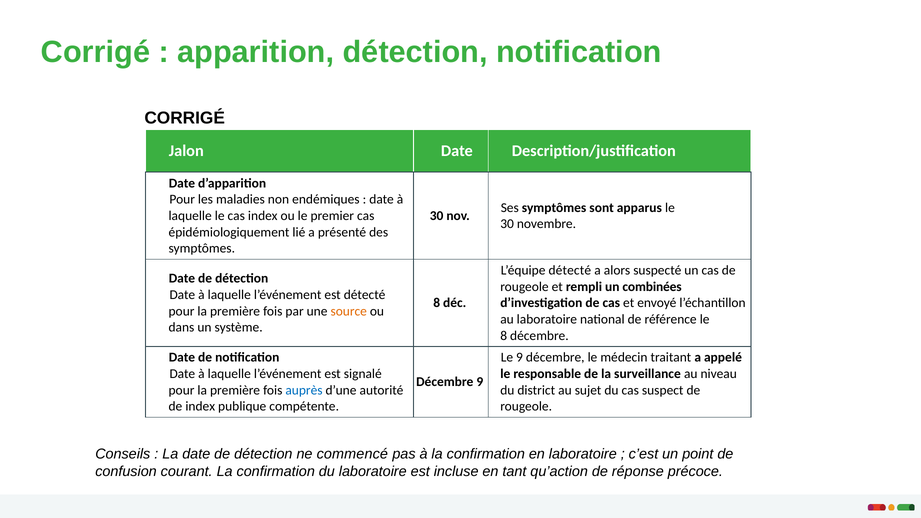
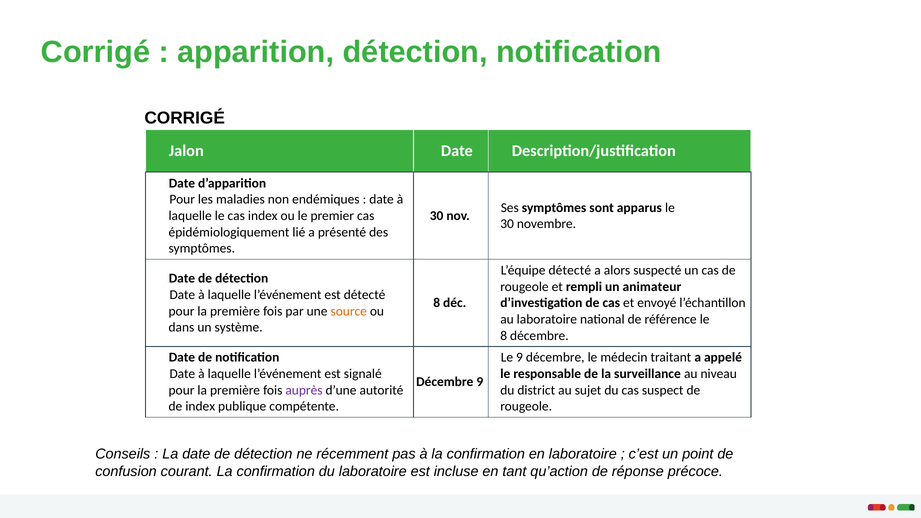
combinées: combinées -> animateur (652, 287)
auprès colour: blue -> purple (304, 390)
commencé: commencé -> récemment (352, 454)
